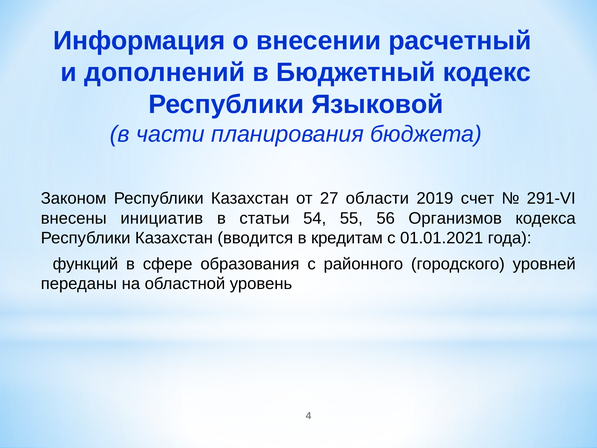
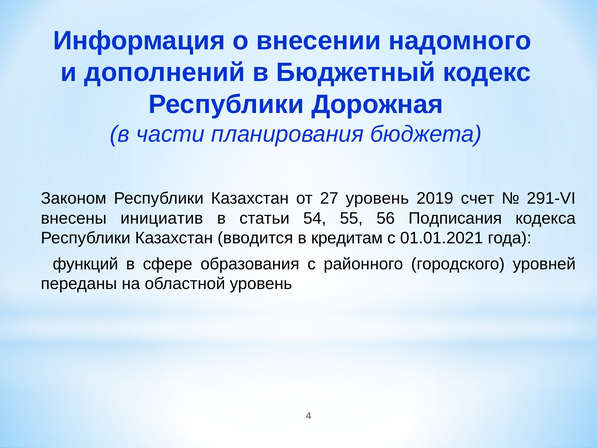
расчетный: расчетный -> надомного (460, 41)
Языковой: Языковой -> Дорожная (377, 104)
27 области: области -> уровень (377, 198)
Организмов: Организмов -> Подписания (455, 218)
